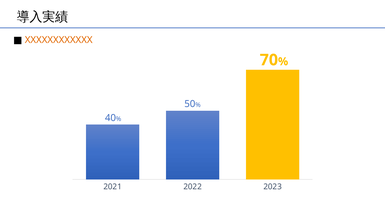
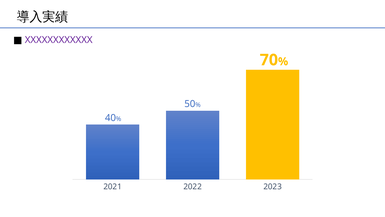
XXXXXXXXXXXX colour: orange -> purple (59, 40)
